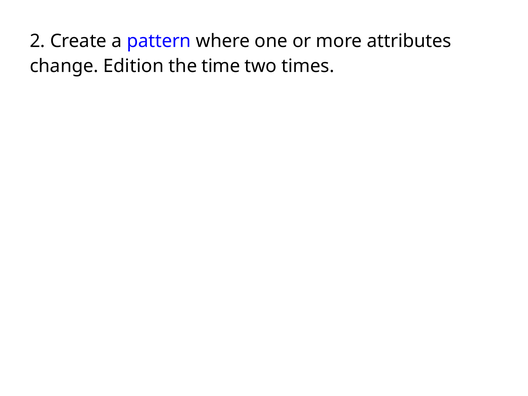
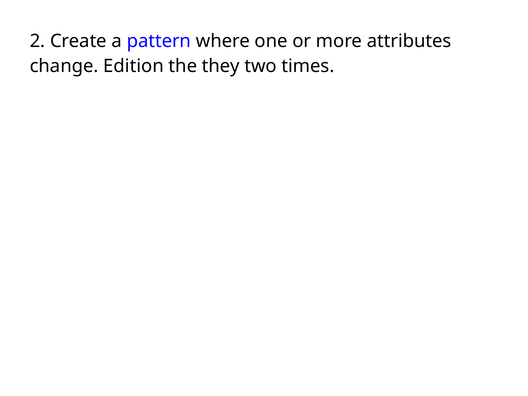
time: time -> they (221, 66)
